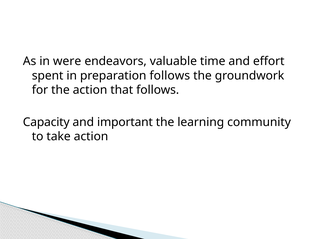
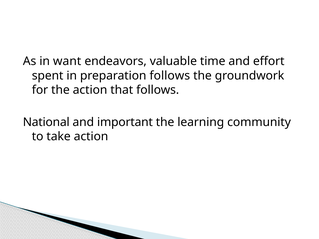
were: were -> want (67, 61)
Capacity: Capacity -> National (46, 122)
